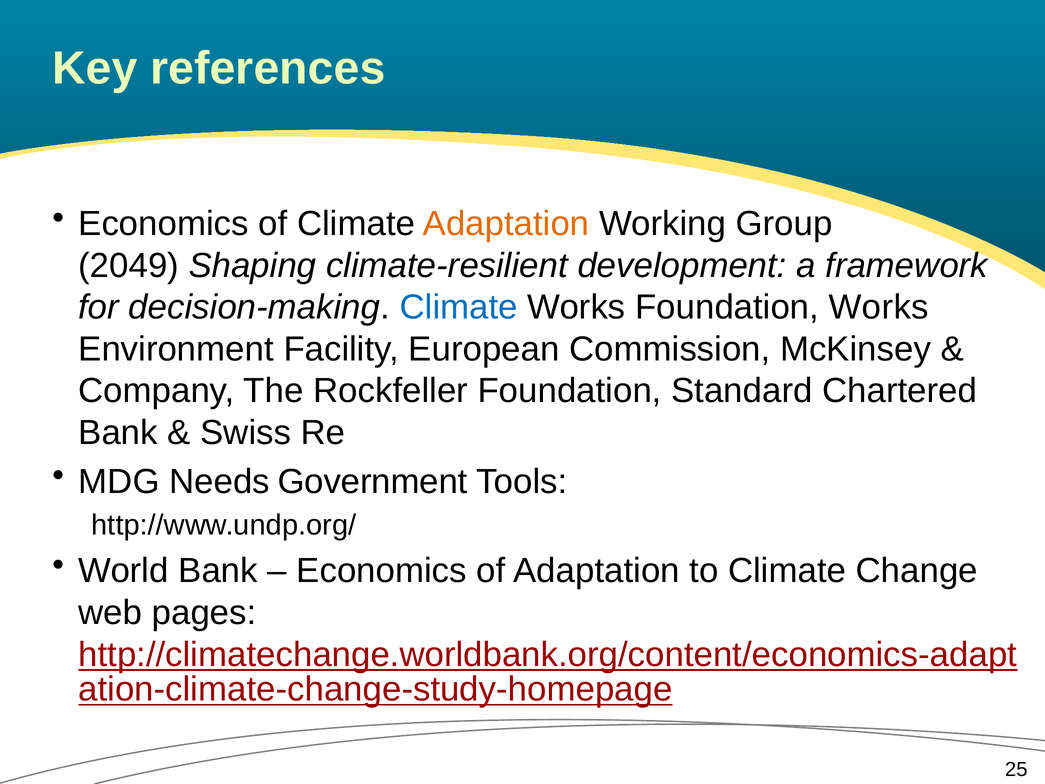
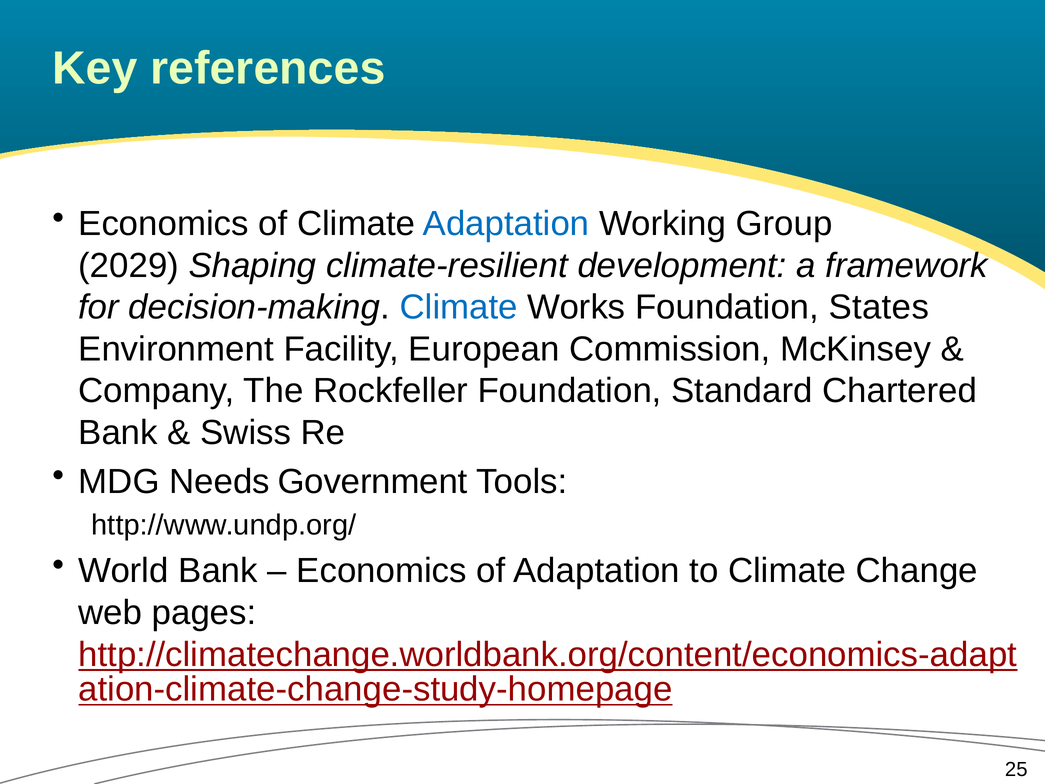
Adaptation colour: orange -> blue (506, 224)
2049: 2049 -> 2029 (129, 265)
Foundation Works: Works -> States (879, 307)
